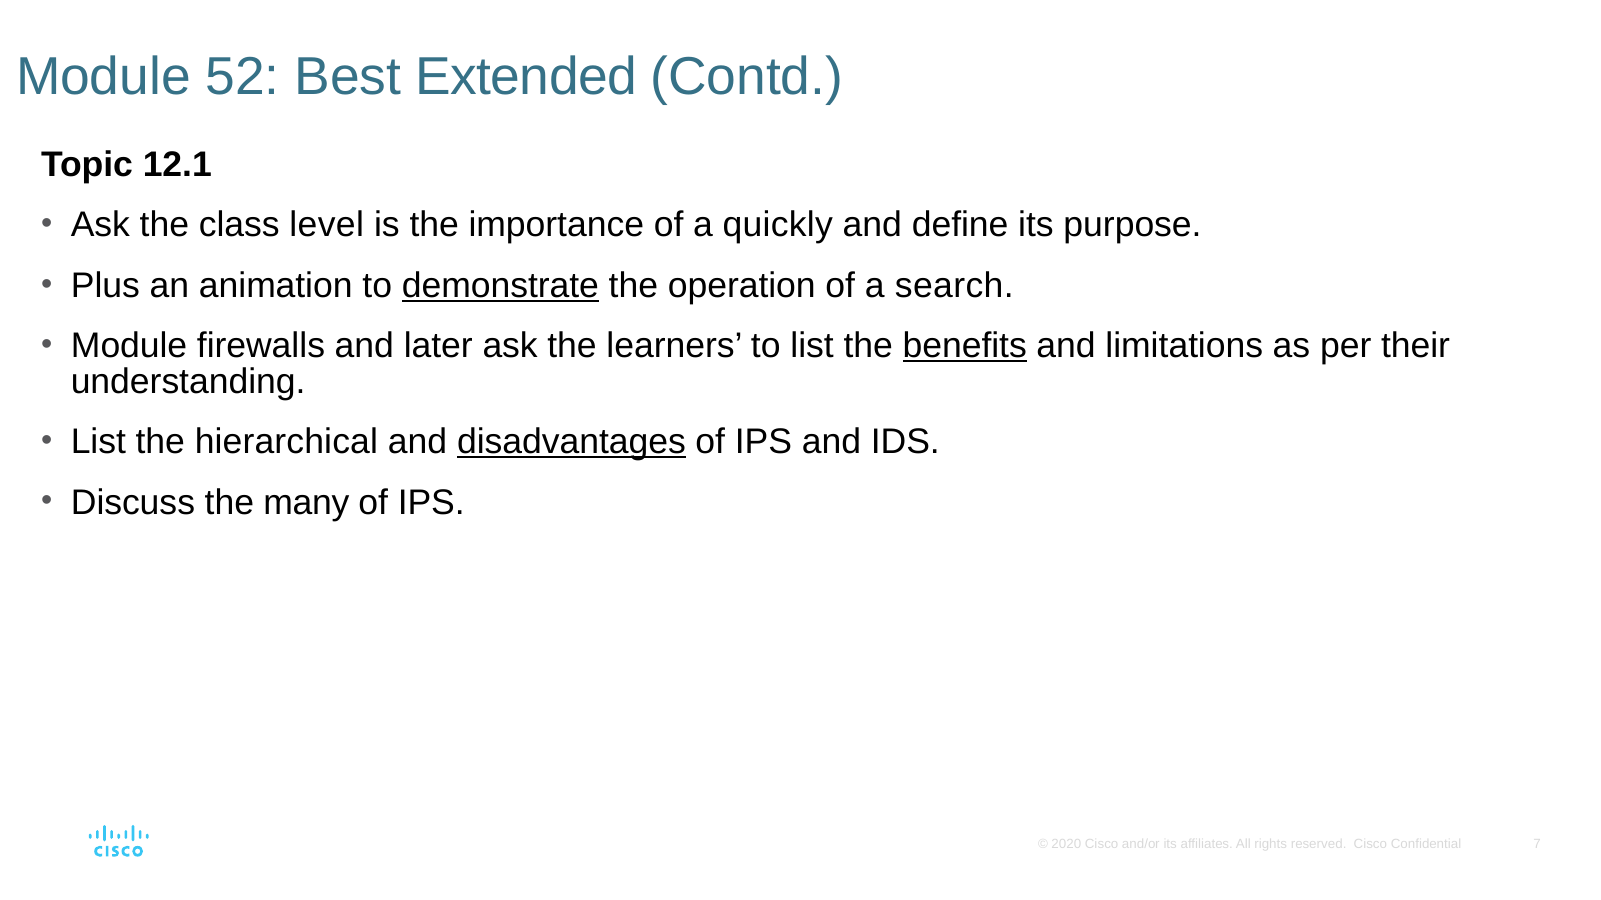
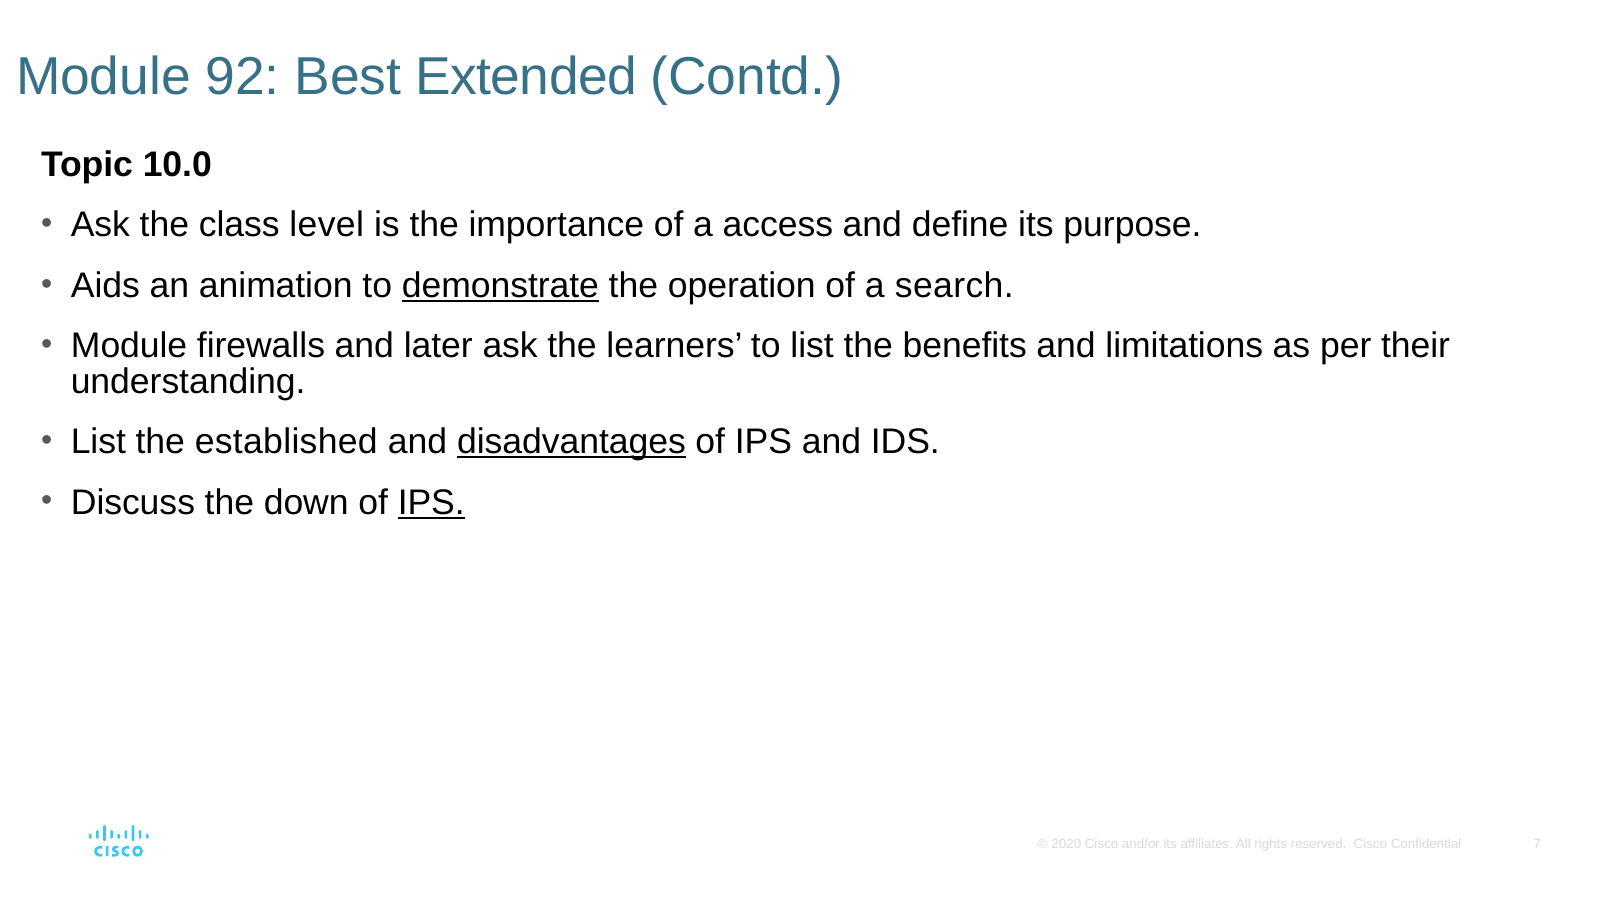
52: 52 -> 92 (243, 77)
12.1: 12.1 -> 10.0 (177, 165)
quickly: quickly -> access (778, 225)
Plus: Plus -> Aids (105, 286)
benefits underline: present -> none (965, 346)
hierarchical: hierarchical -> established (286, 442)
many: many -> down (306, 503)
IPS underline: none -> present (431, 503)
